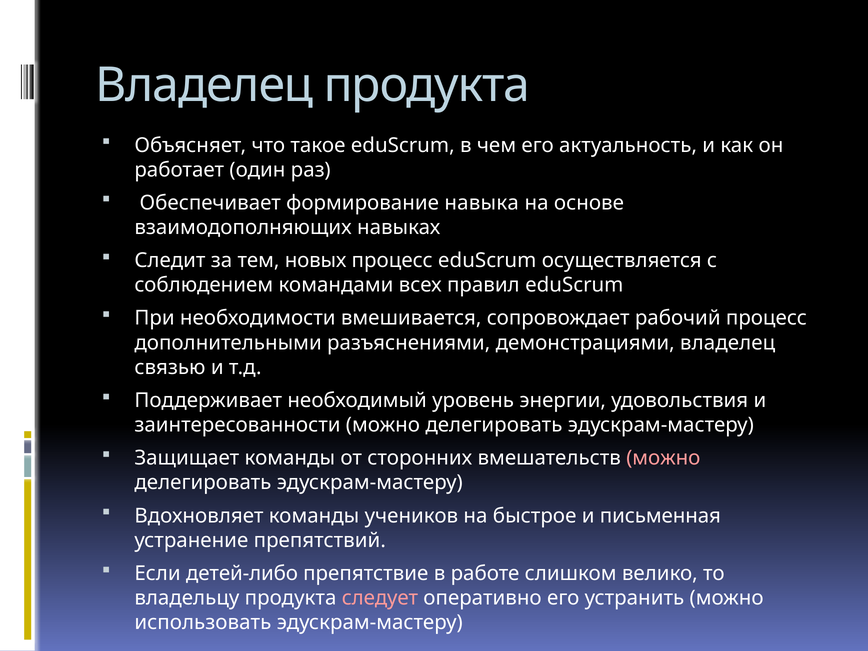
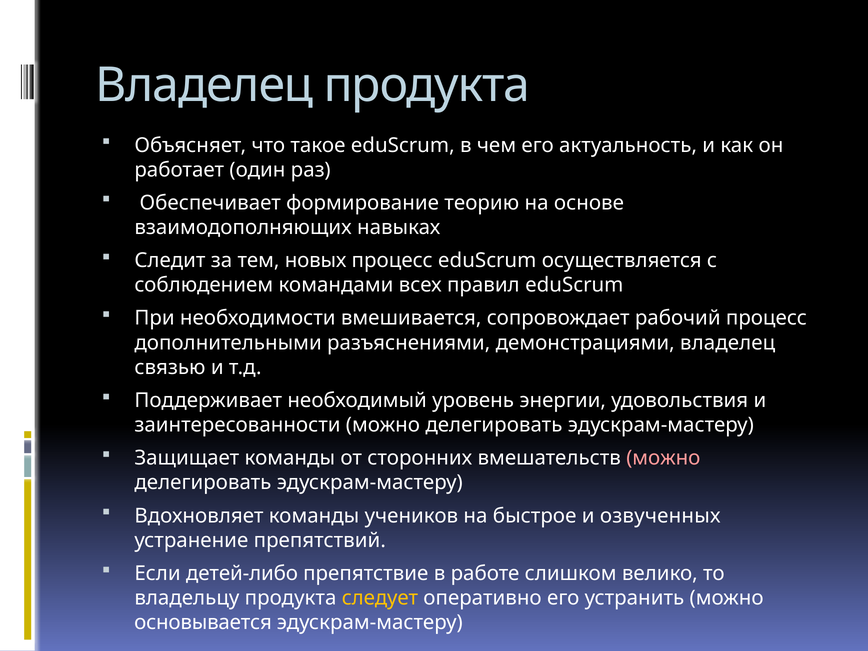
навыка: навыка -> теорию (482, 203)
письменная: письменная -> озвученных (660, 516)
следует colour: pink -> yellow (380, 598)
использовать: использовать -> основывается (203, 623)
